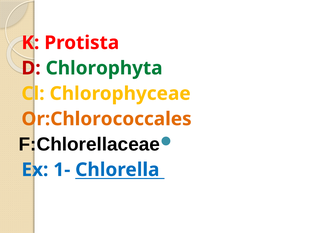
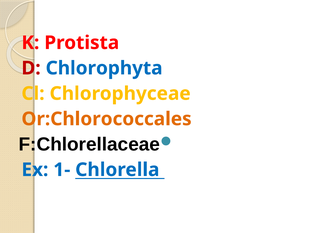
Chlorophyta colour: green -> blue (104, 68)
